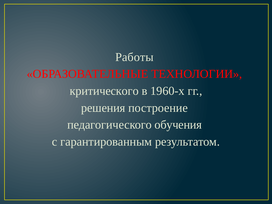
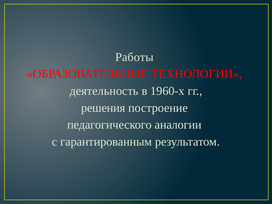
критического: критического -> деятельность (104, 91)
обучения: обучения -> аналогии (178, 125)
